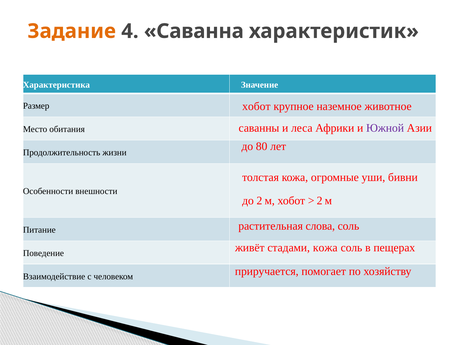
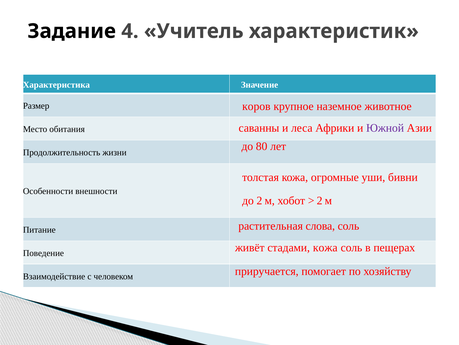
Задание colour: orange -> black (72, 31)
Саванна: Саванна -> Учитель (194, 31)
хобот: хобот -> коров (256, 106)
